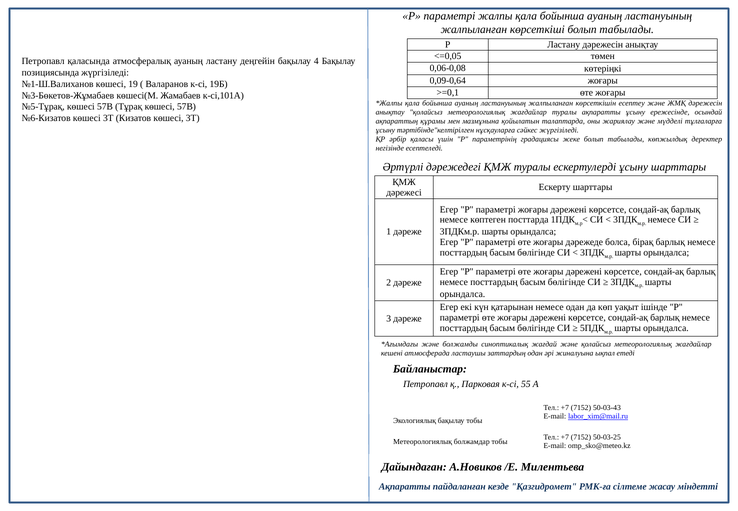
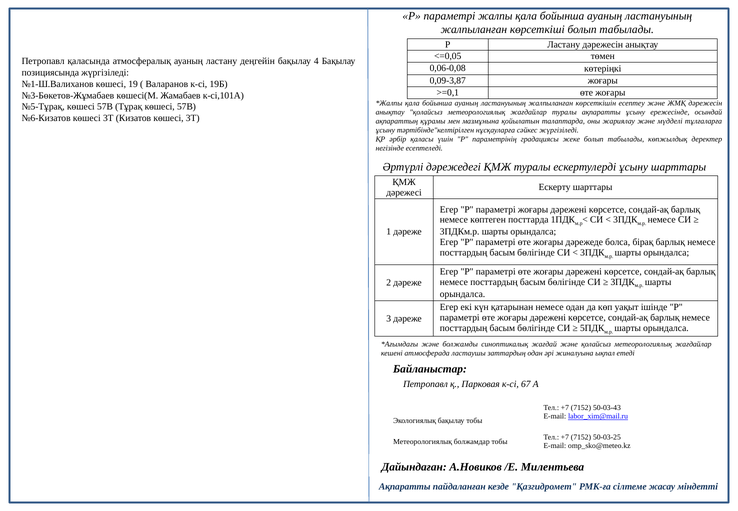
0,09-0,64: 0,09-0,64 -> 0,09-3,87 (448, 80)
55: 55 -> 67 (526, 384)
